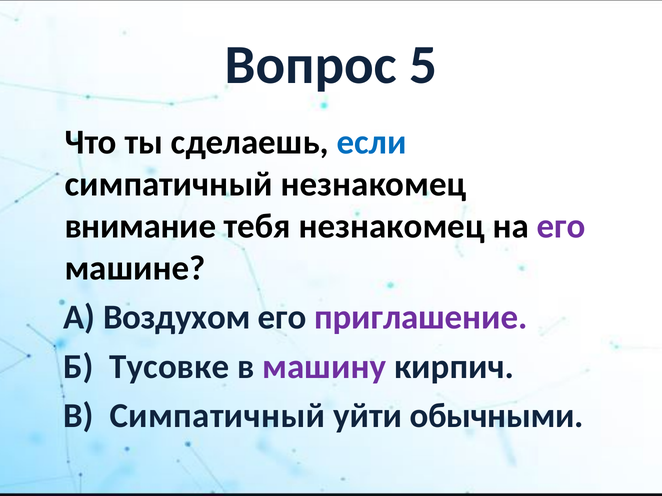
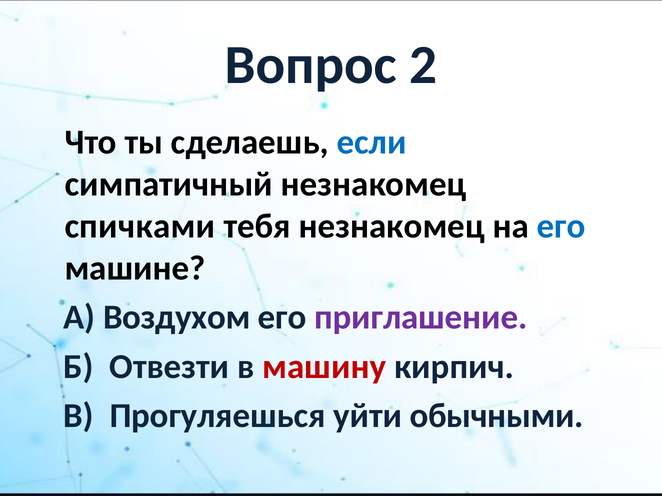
5: 5 -> 2 (423, 65)
внимание: внимание -> спичками (140, 226)
его colour: purple -> blue (561, 226)
Тусовке: Тусовке -> Отвезти (169, 367)
машину colour: purple -> red (324, 367)
В Симпатичный: Симпатичный -> Прогуляешься (218, 416)
